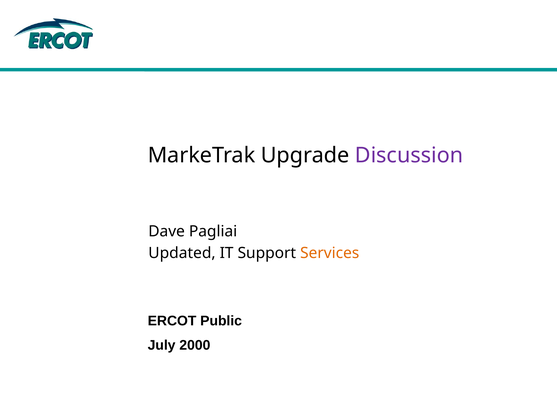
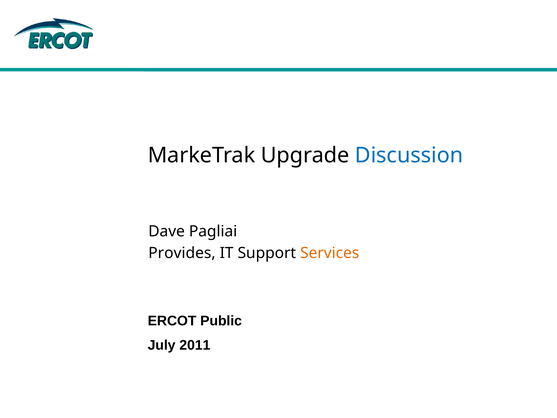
Discussion colour: purple -> blue (409, 155)
Updated: Updated -> Provides (182, 253)
2000: 2000 -> 2011 (195, 345)
